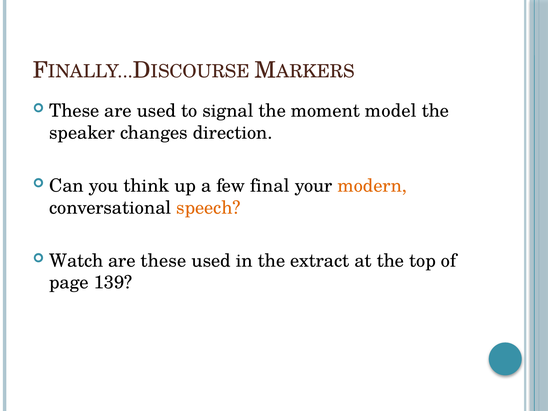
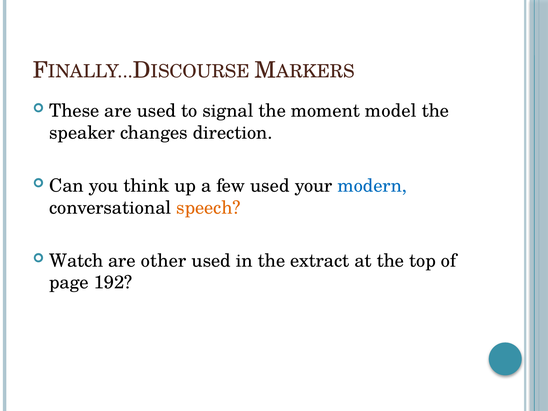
few final: final -> used (270, 186)
modern colour: orange -> blue (372, 186)
are these: these -> other (163, 261)
139: 139 -> 192 (113, 283)
